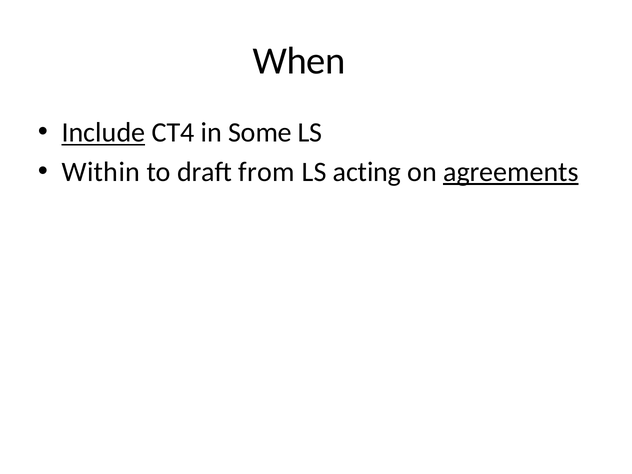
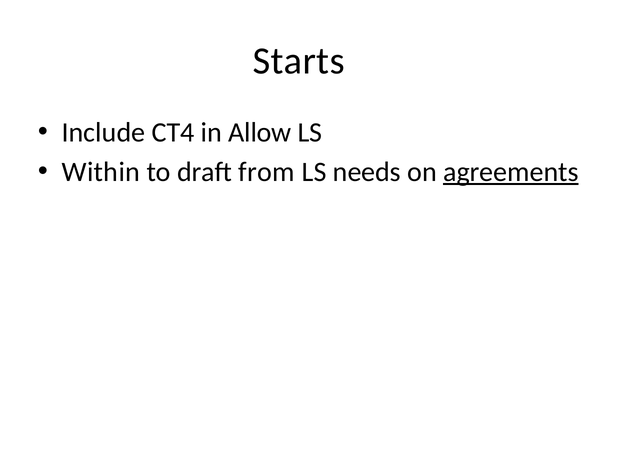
When: When -> Starts (299, 61)
Include underline: present -> none (103, 133)
Some: Some -> Allow (260, 133)
acting: acting -> needs (367, 172)
